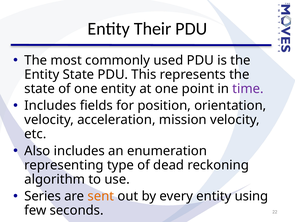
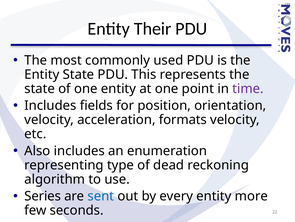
mission: mission -> formats (183, 119)
sent colour: orange -> blue (101, 196)
using: using -> more (251, 196)
